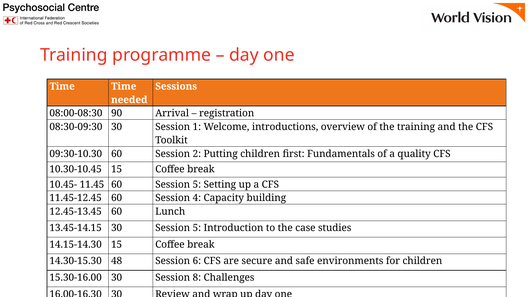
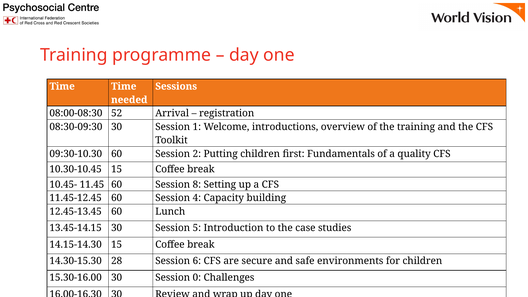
90: 90 -> 52 (117, 113)
60 Session 5: 5 -> 8 (197, 185)
48: 48 -> 28 (117, 261)
8: 8 -> 0 (197, 278)
